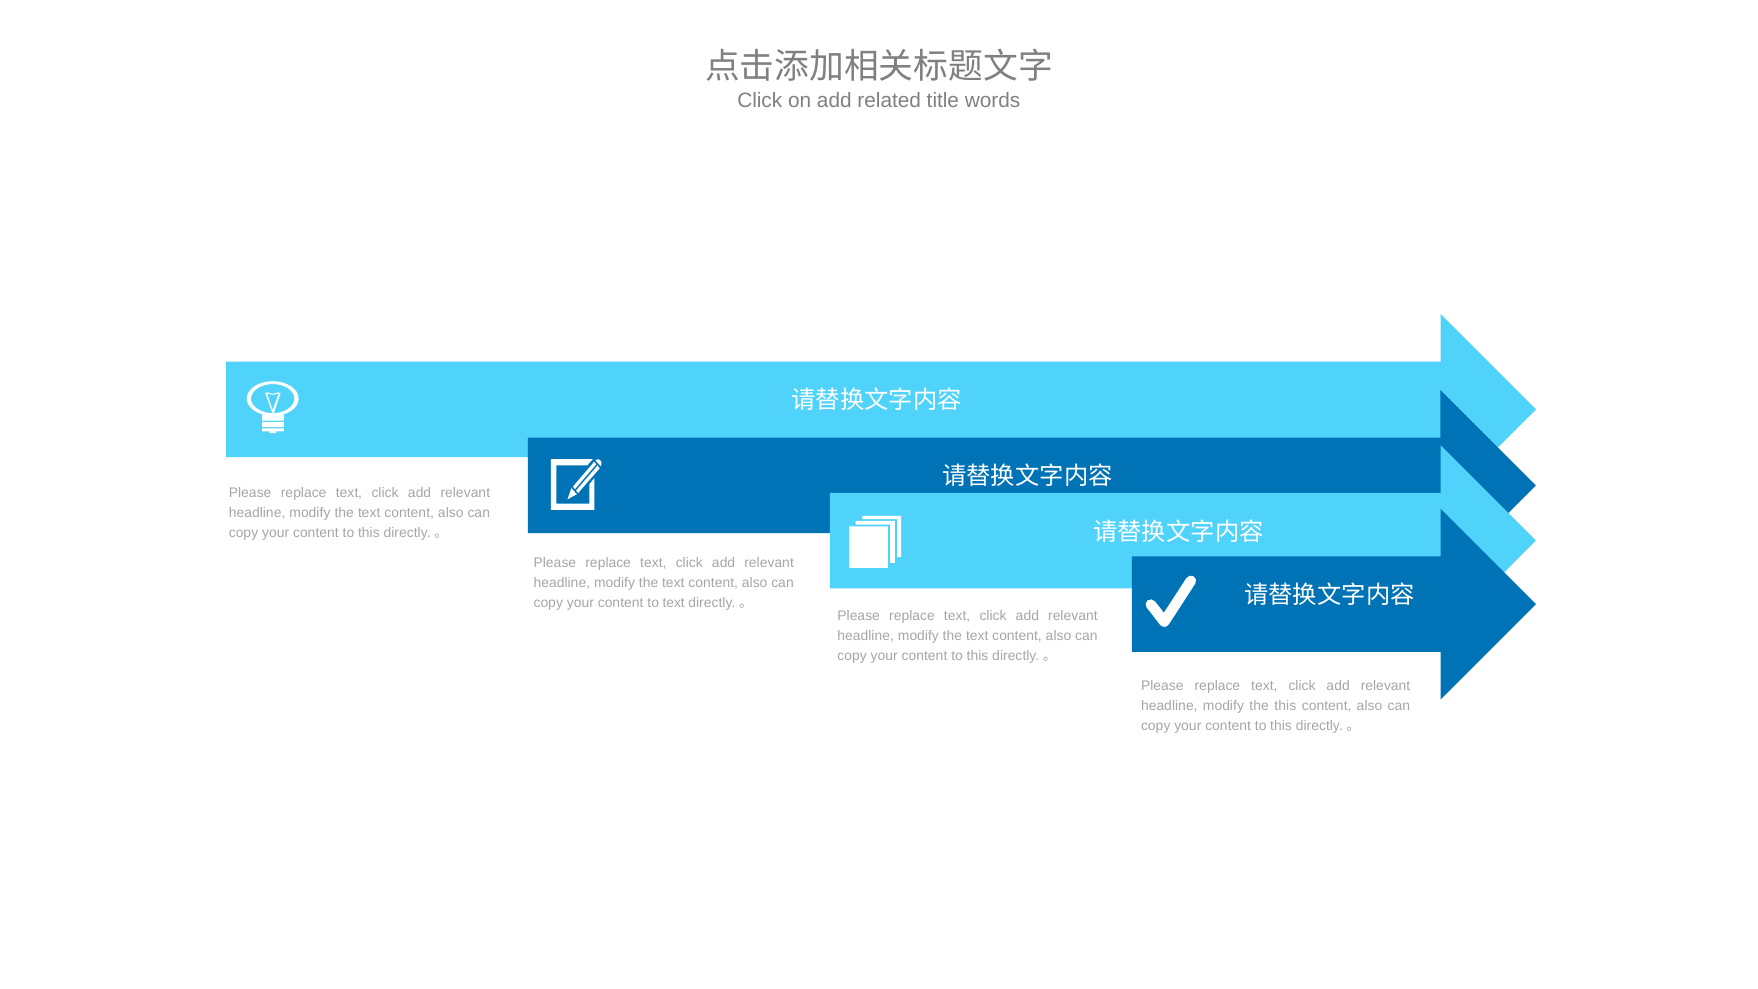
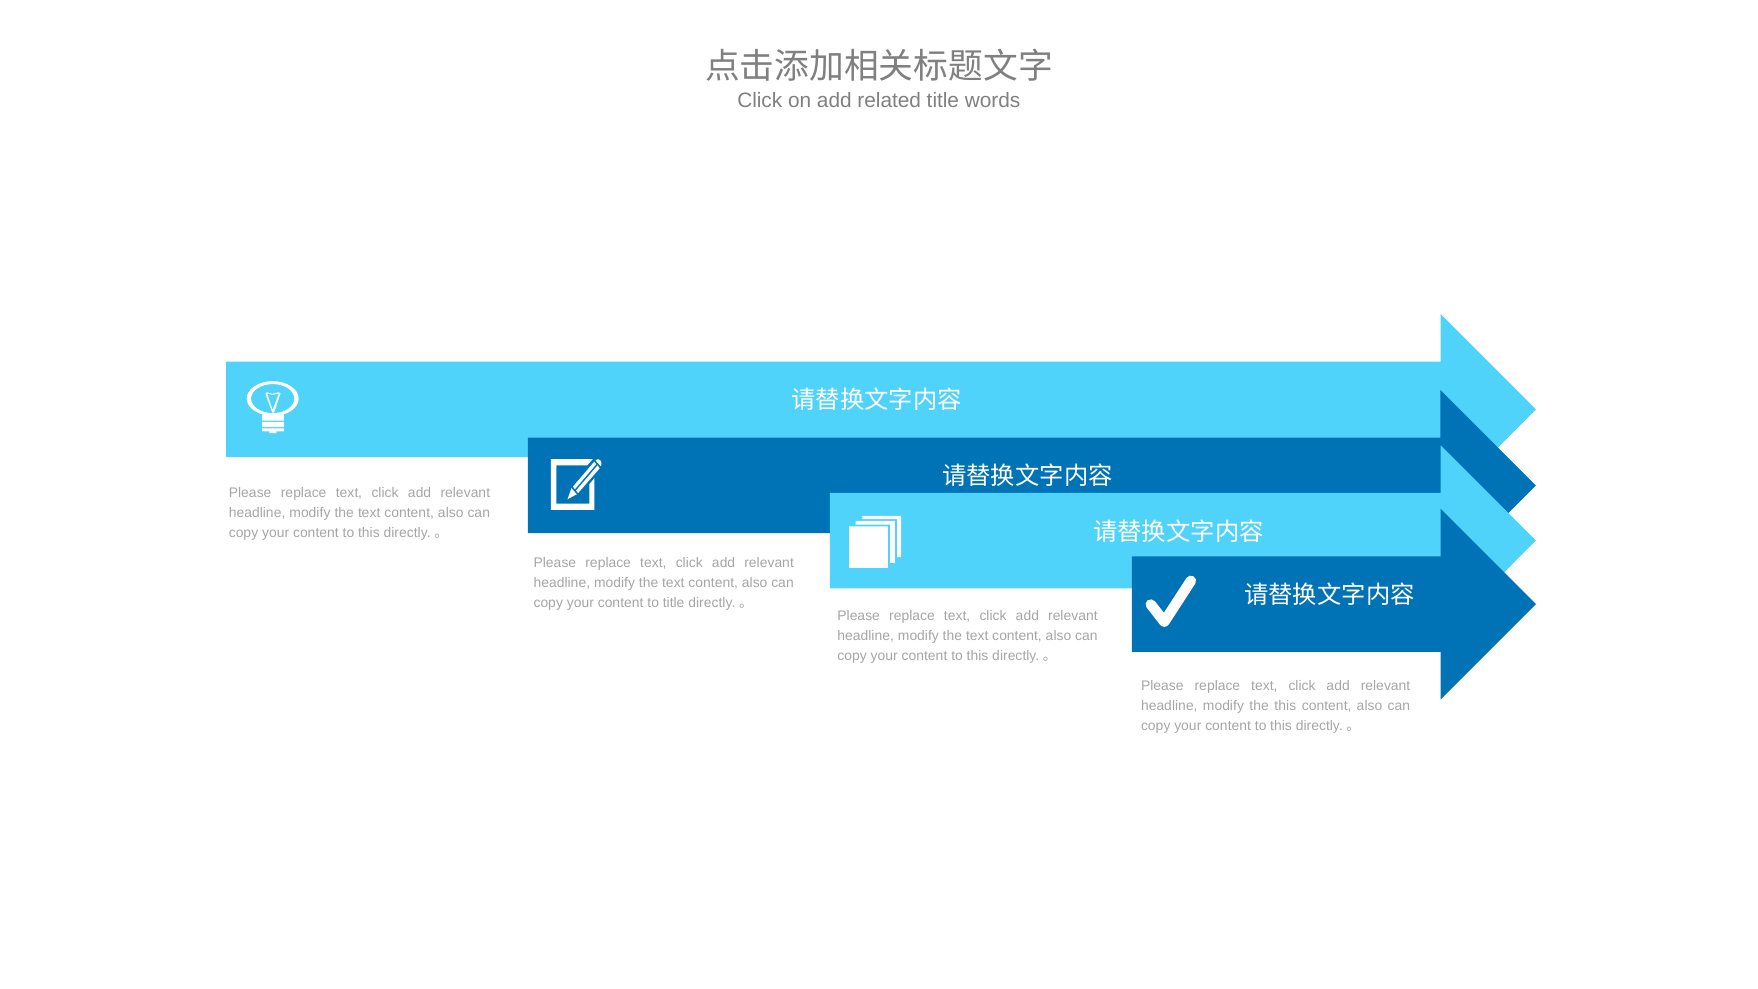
to text: text -> title (674, 603)
